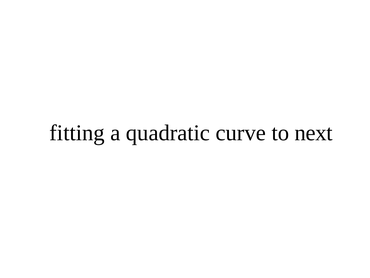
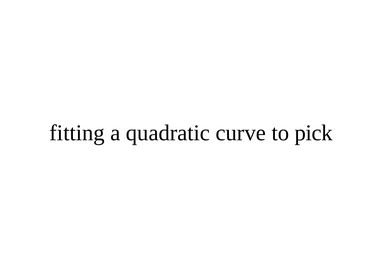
next: next -> pick (314, 133)
